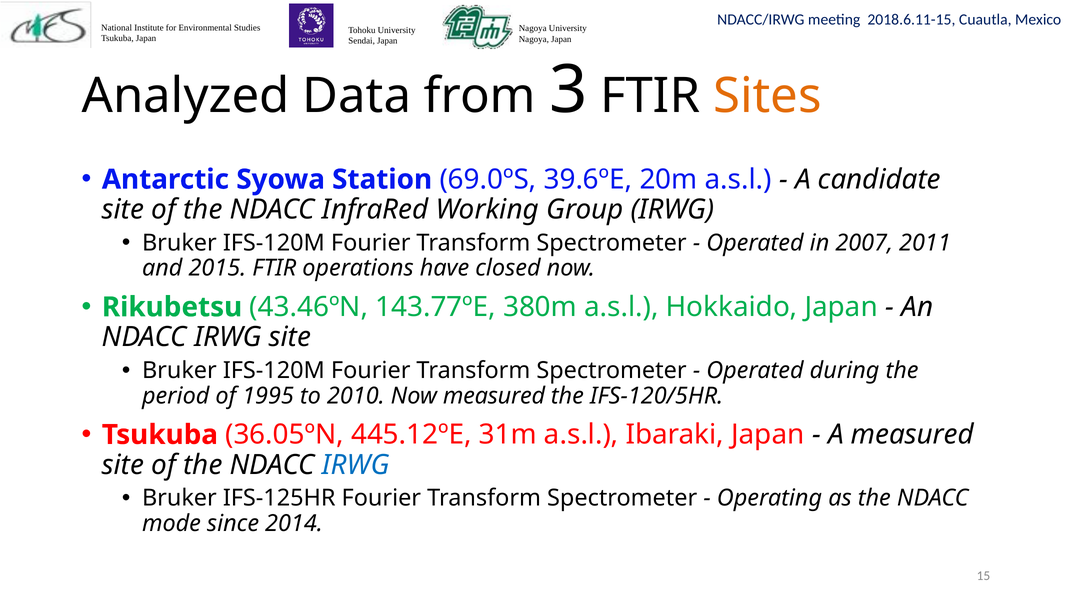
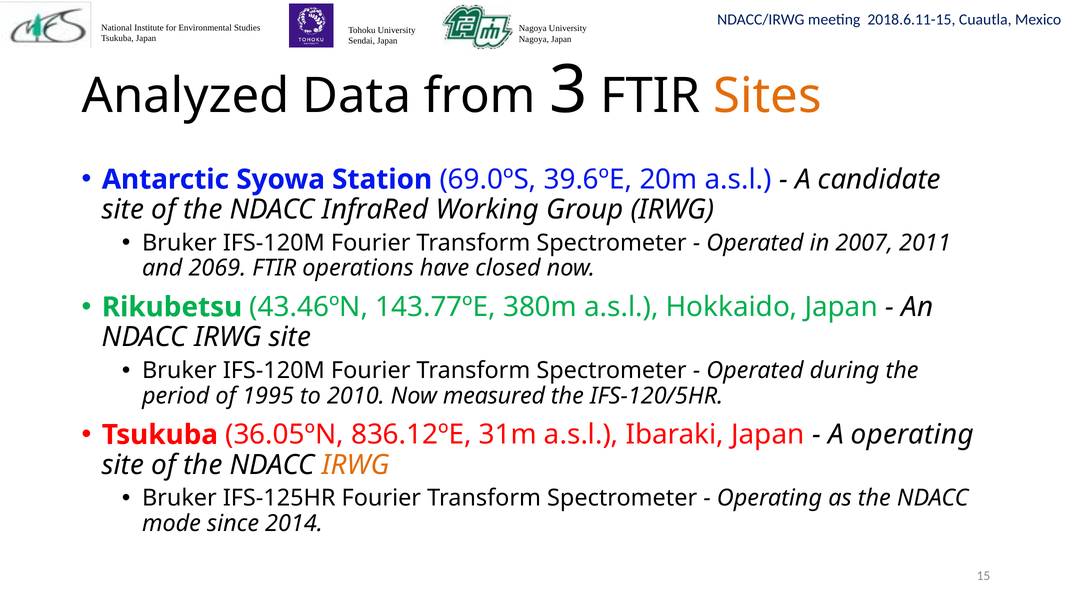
2015: 2015 -> 2069 (217, 268)
445.12ºE: 445.12ºE -> 836.12ºE (411, 435)
A measured: measured -> operating (912, 435)
IRWG colour: blue -> orange (356, 465)
